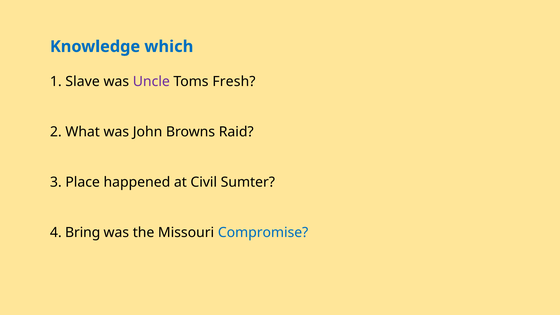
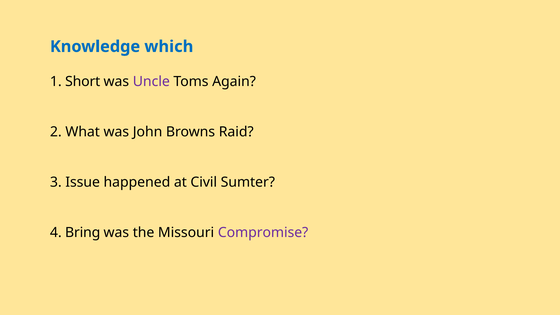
Slave: Slave -> Short (83, 81)
Fresh: Fresh -> Again (234, 81)
Place: Place -> Issue (83, 182)
Compromise colour: blue -> purple (263, 233)
